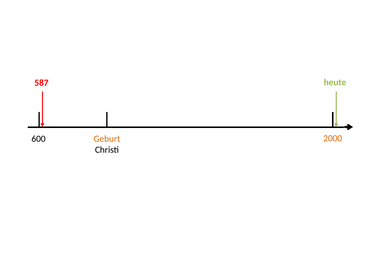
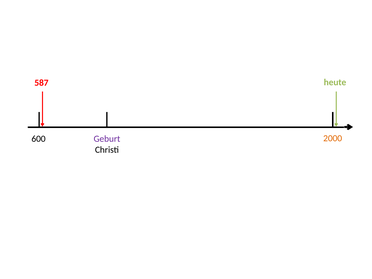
Geburt colour: orange -> purple (107, 139)
